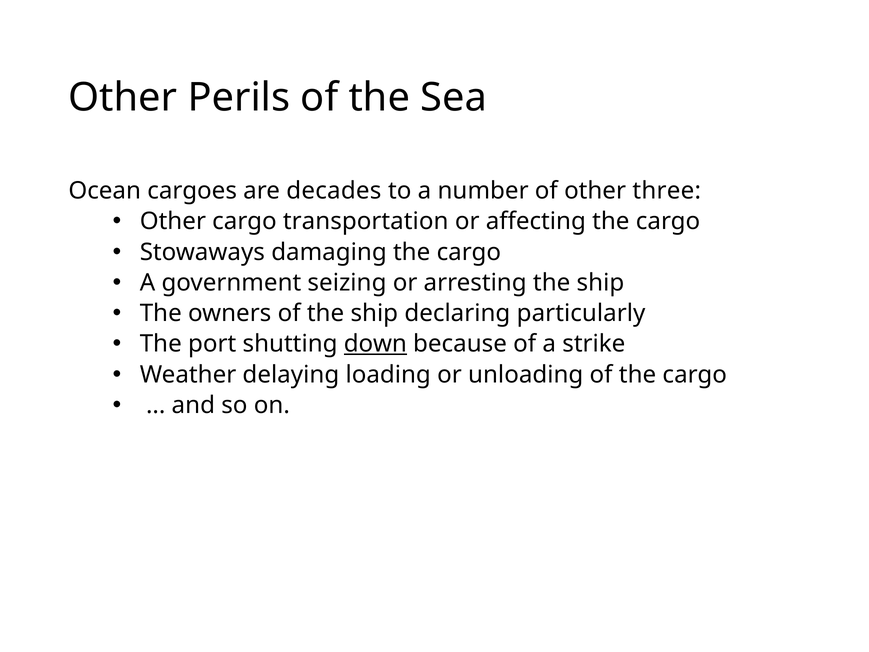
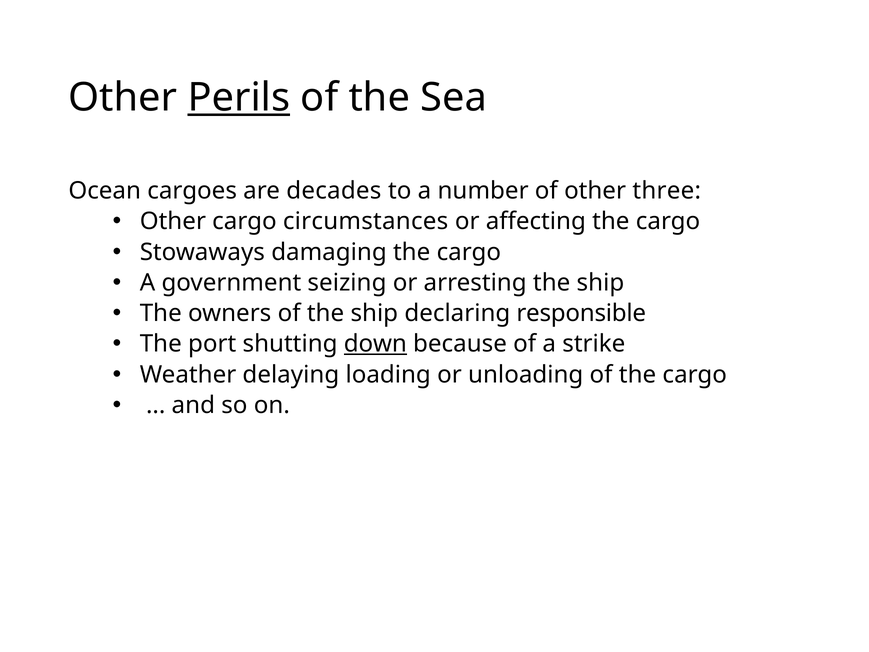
Perils underline: none -> present (239, 97)
transportation: transportation -> circumstances (366, 221)
particularly: particularly -> responsible (581, 313)
